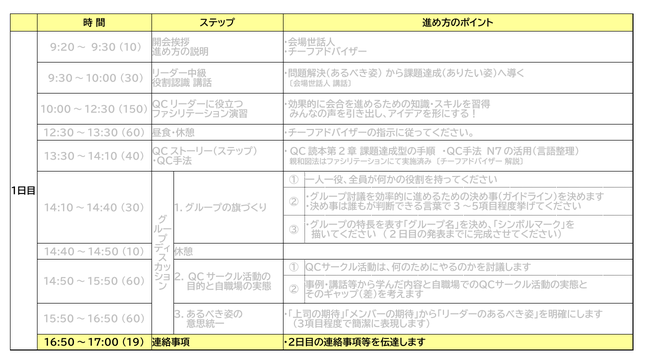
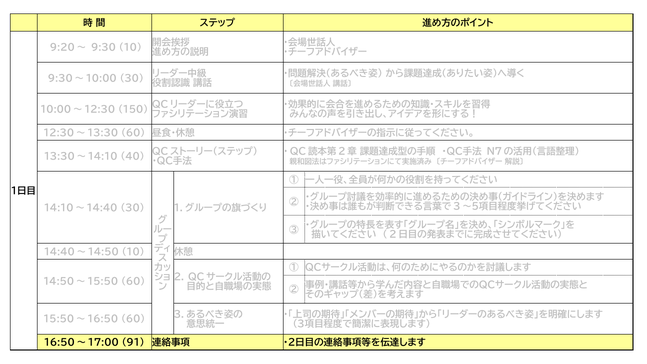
19: 19 -> 91 (133, 343)
